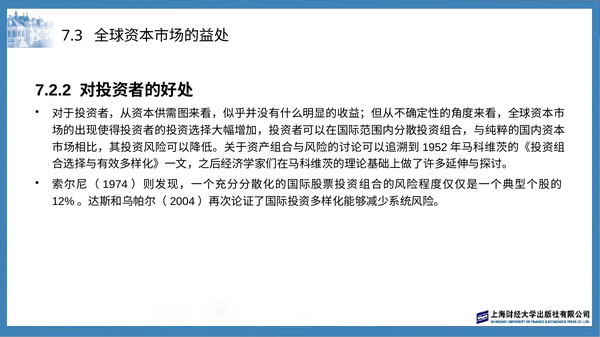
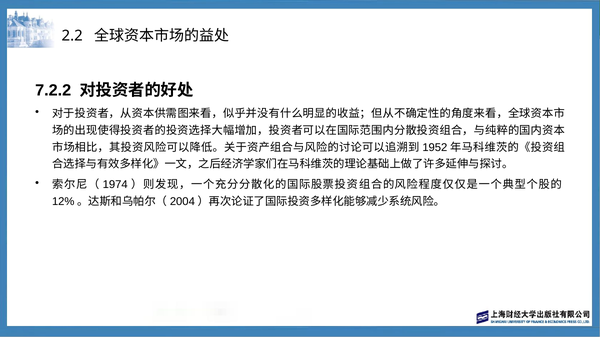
7.3: 7.3 -> 2.2 (72, 36)
